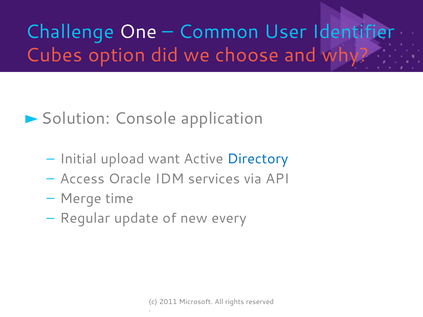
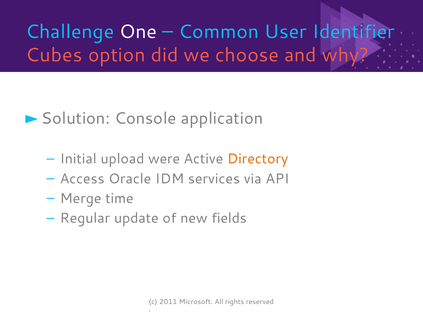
want: want -> were (164, 159)
Directory colour: blue -> orange (258, 159)
every: every -> fields (229, 218)
